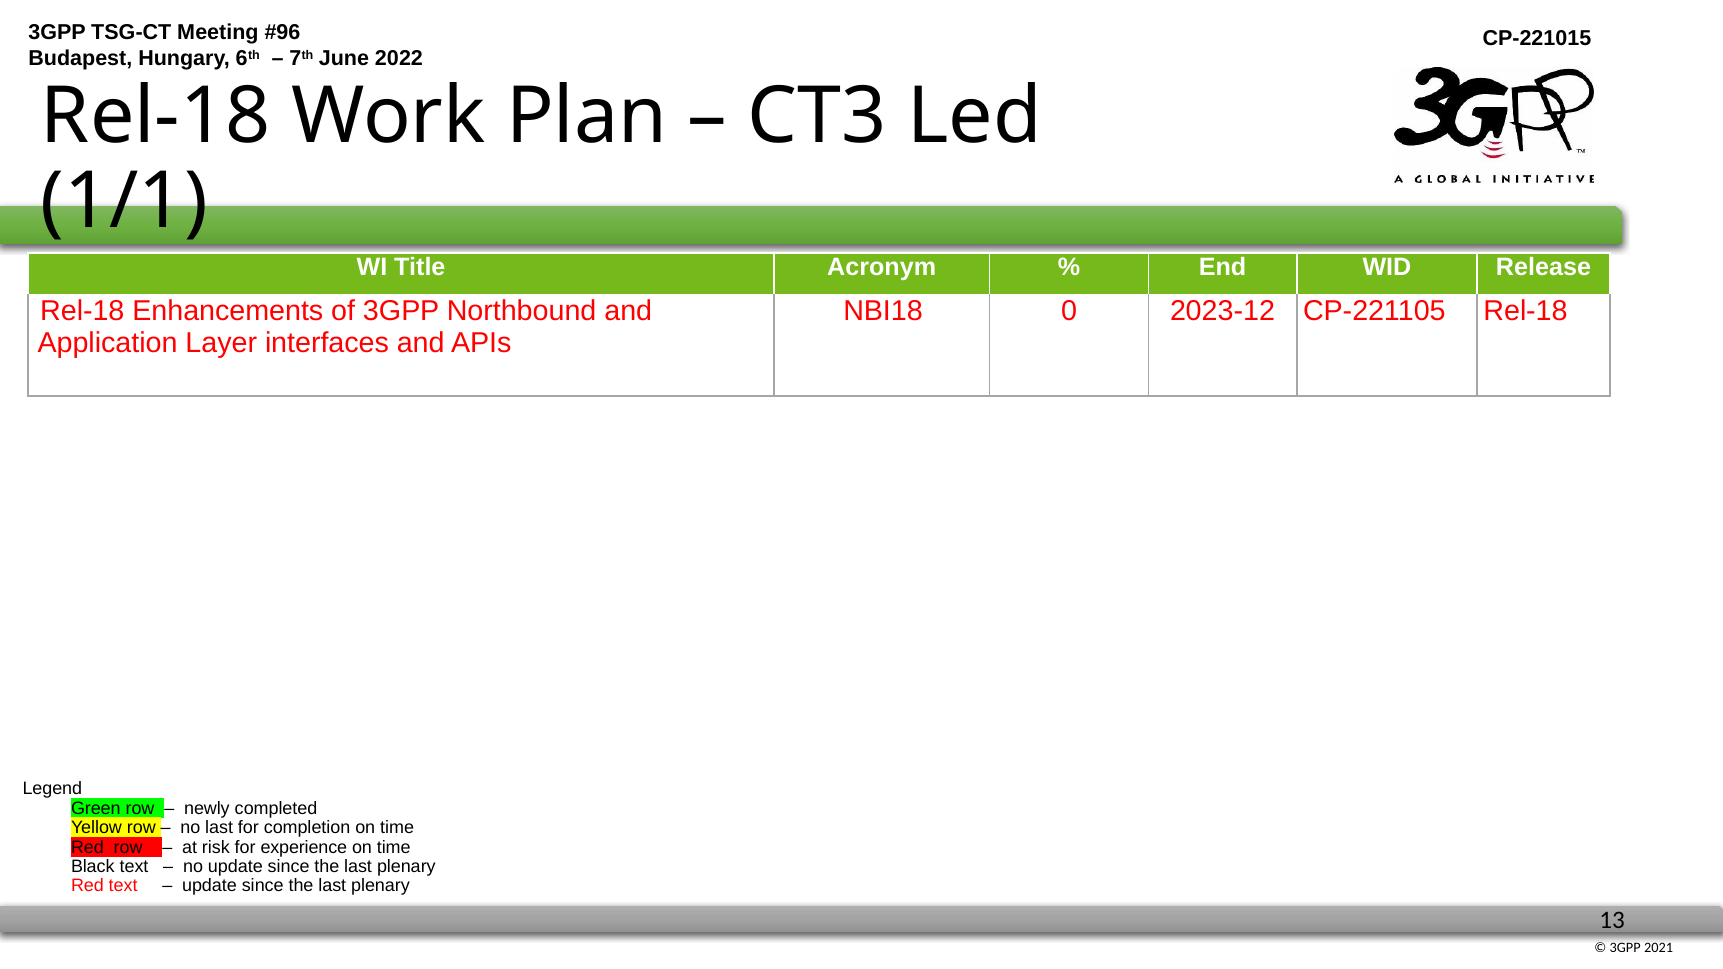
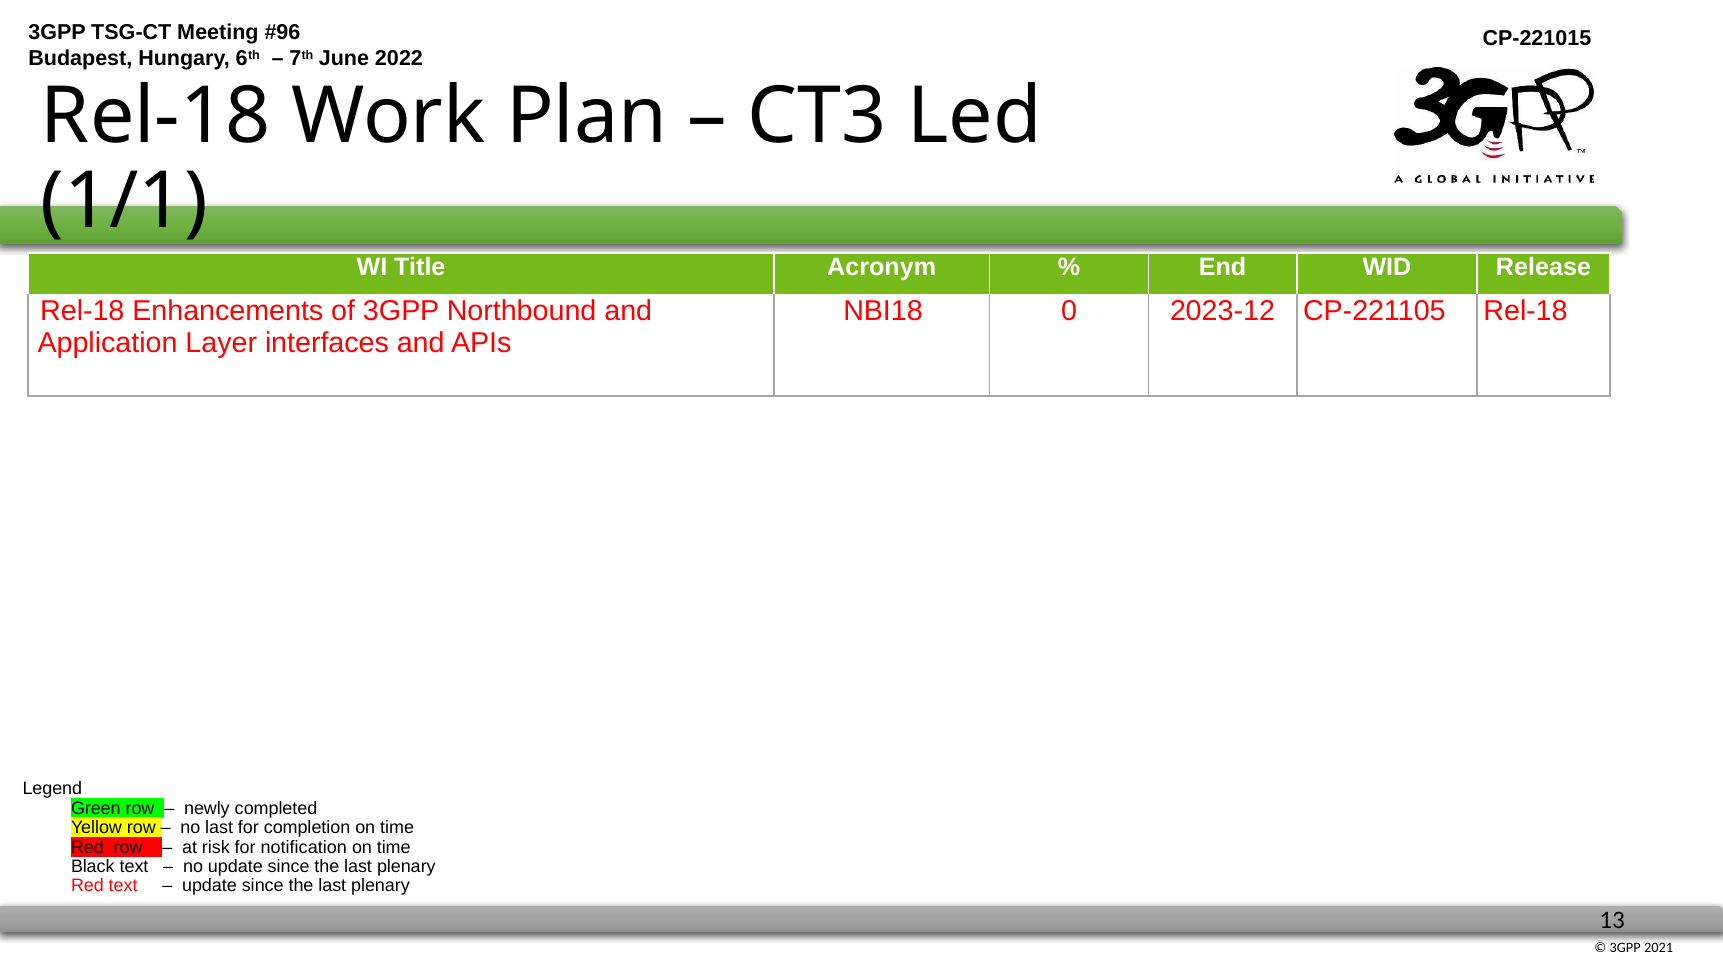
experience: experience -> notification (304, 847)
